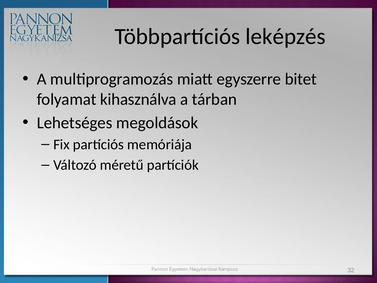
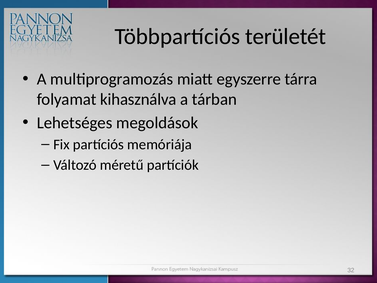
leképzés: leképzés -> területét (286, 36)
bitet: bitet -> tárra (301, 79)
